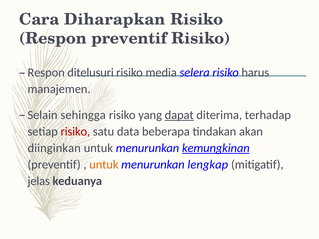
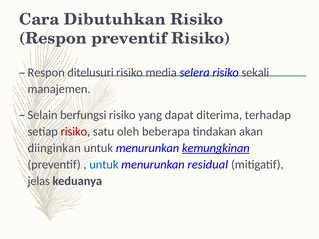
Diharapkan: Diharapkan -> Dibutuhkan (115, 19)
harus: harus -> sekali (255, 73)
sehingga: sehingga -> berfungsi (83, 115)
dapat underline: present -> none (179, 115)
data: data -> oleh (128, 132)
untuk colour: orange -> blue (104, 165)
lengkap: lengkap -> residual (208, 165)
